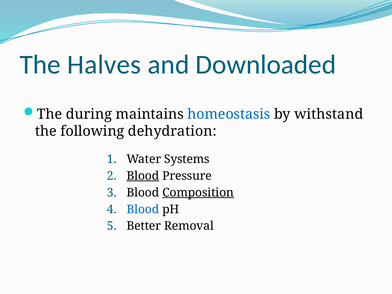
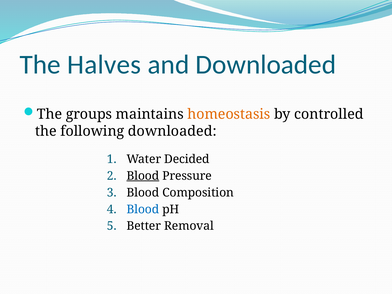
during: during -> groups (89, 114)
homeostasis colour: blue -> orange (229, 114)
withstand: withstand -> controlled (329, 114)
following dehydration: dehydration -> downloaded (172, 131)
Systems: Systems -> Decided (187, 159)
Composition underline: present -> none (198, 193)
